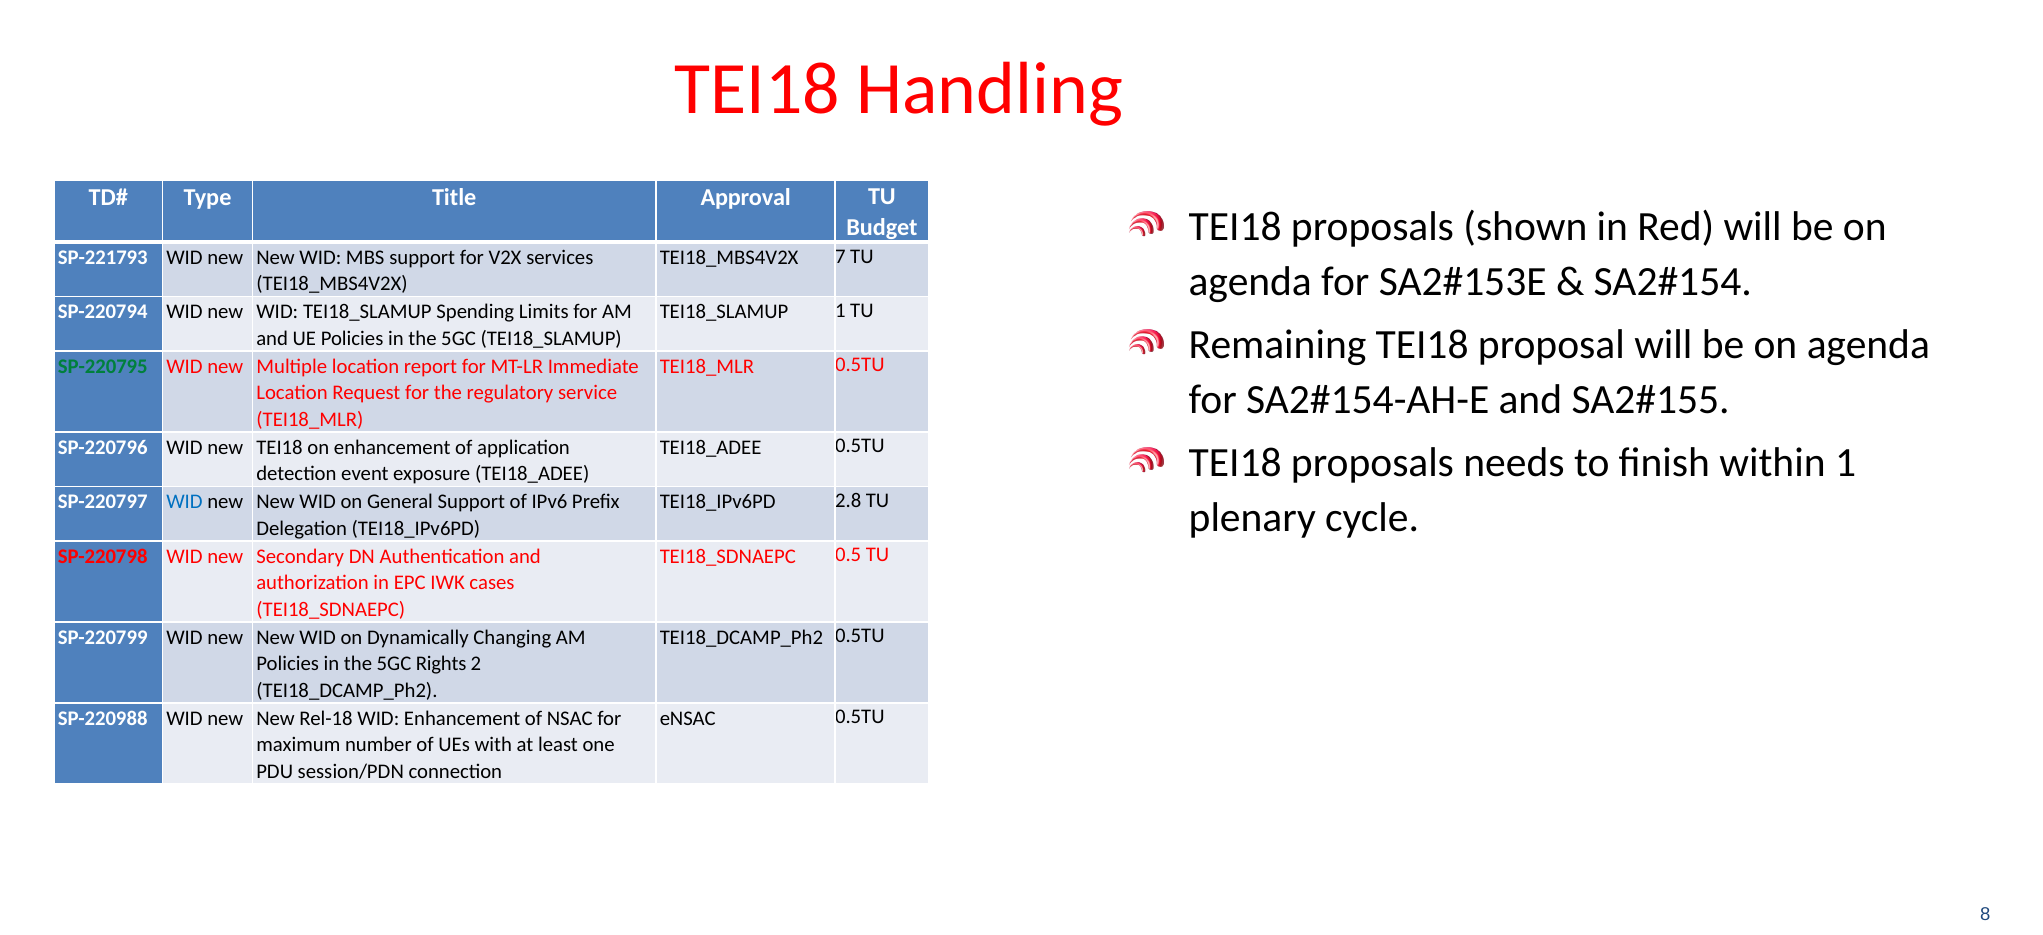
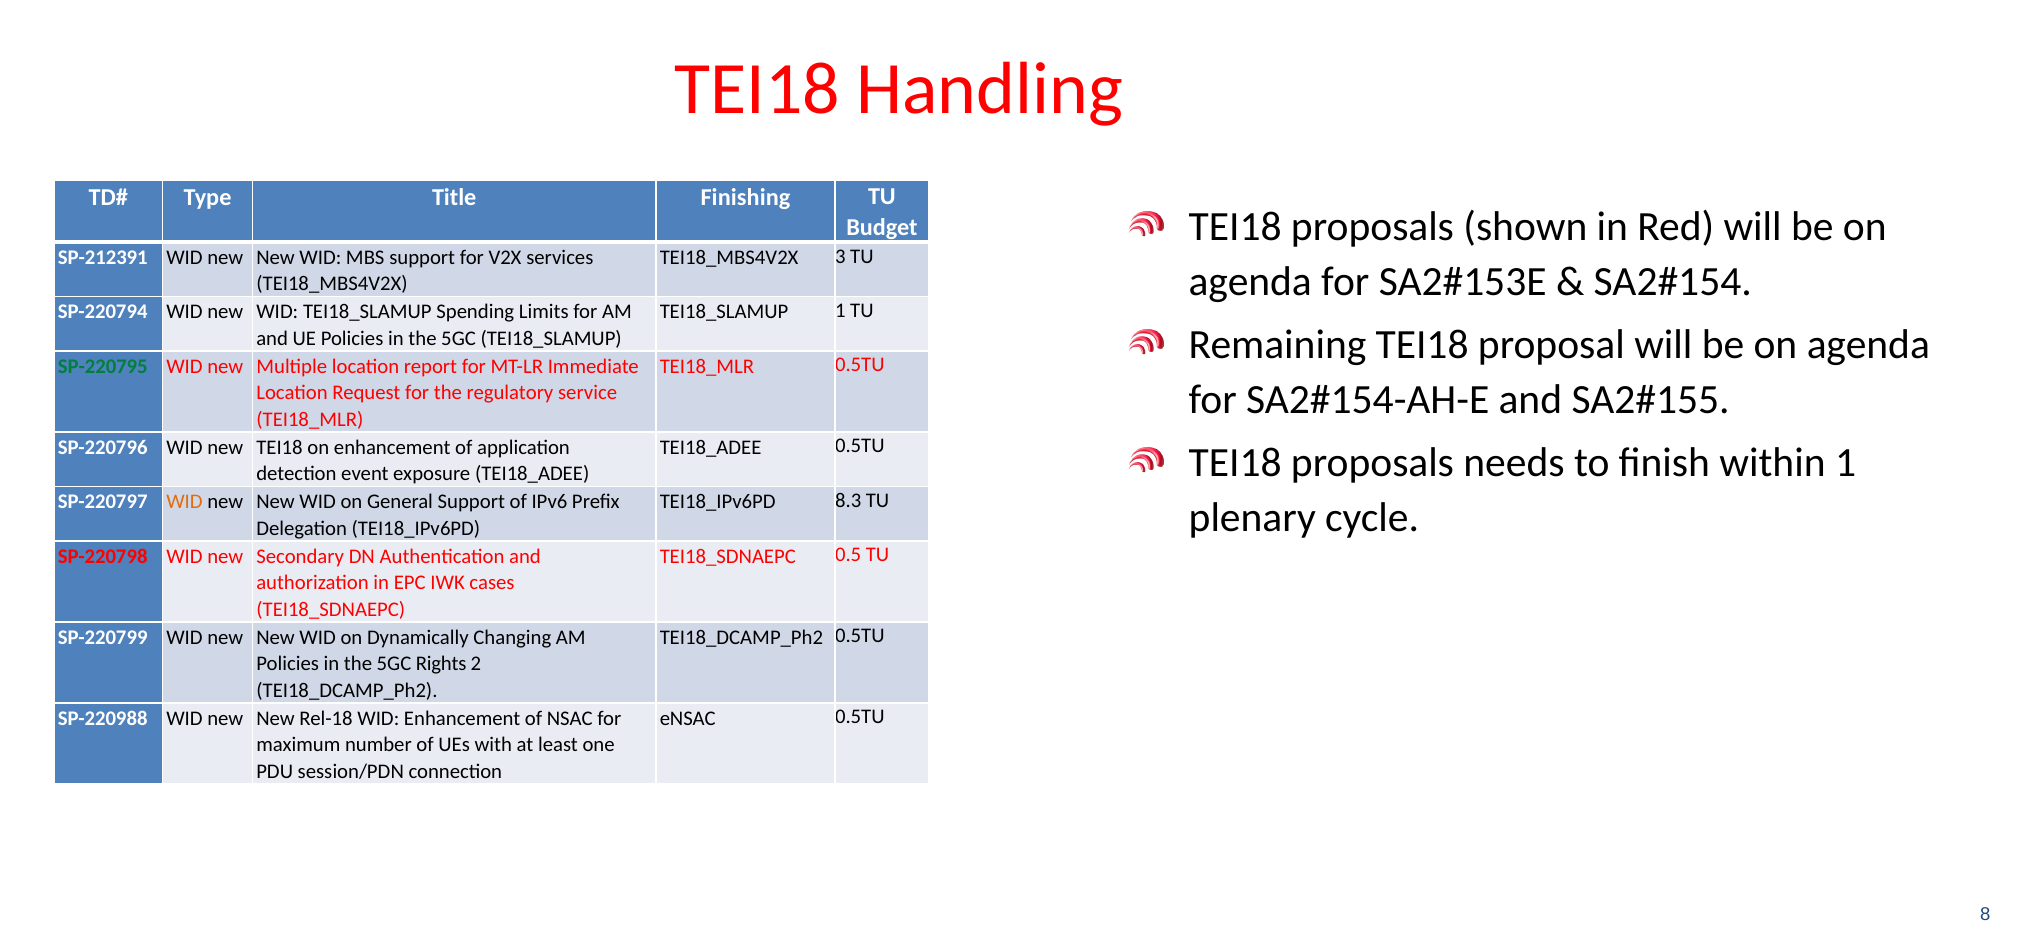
Approval: Approval -> Finishing (745, 198)
SP-221793: SP-221793 -> SP-212391 (103, 257)
7: 7 -> 3 (840, 256)
WID colour: blue -> orange (184, 501)
2.8: 2.8 -> 8.3 (848, 500)
